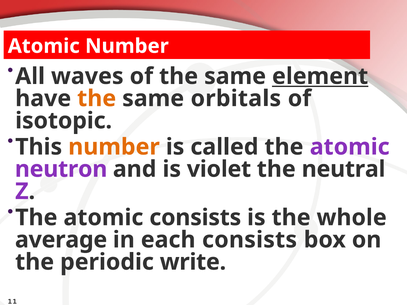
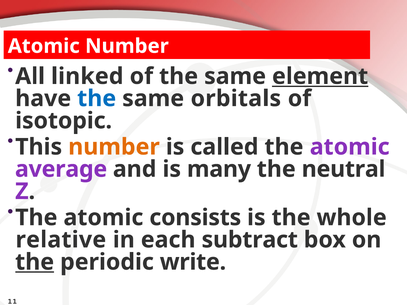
waves: waves -> linked (87, 76)
the colour: orange -> blue (97, 99)
neutron: neutron -> average (61, 169)
violet: violet -> many (219, 169)
average: average -> relative (61, 240)
each consists: consists -> subtract (250, 240)
the underline: none -> present (35, 262)
